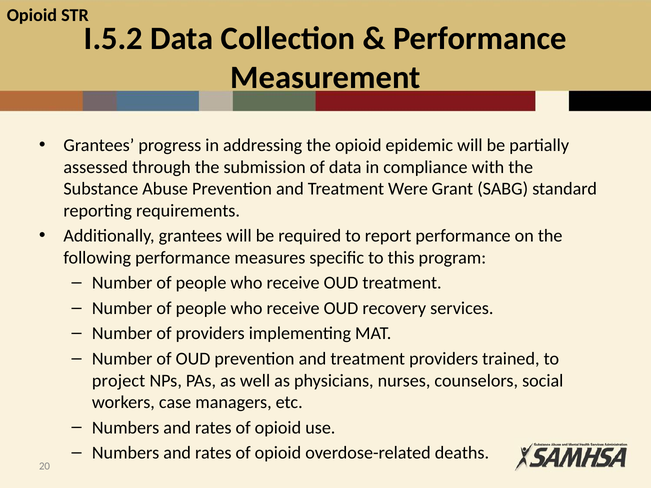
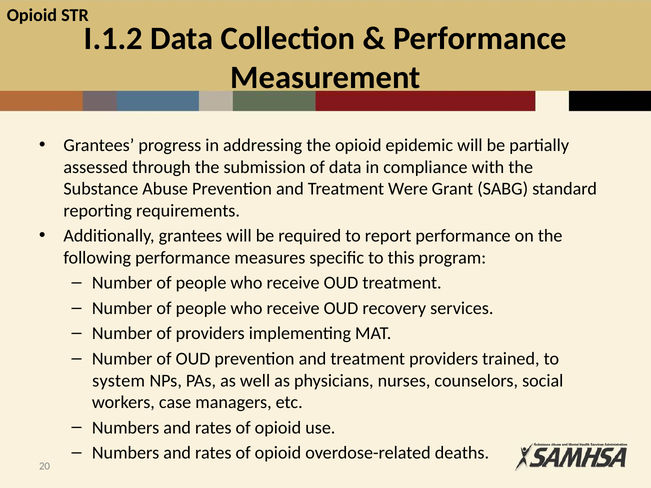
I.5.2: I.5.2 -> I.1.2 (113, 39)
project: project -> system (119, 381)
